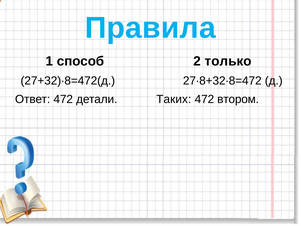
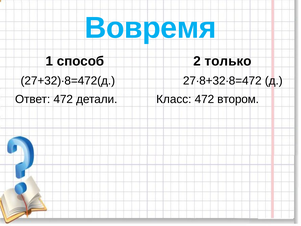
Правила: Правила -> Вовремя (151, 28)
Таких: Таких -> Класс (174, 99)
